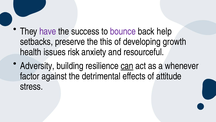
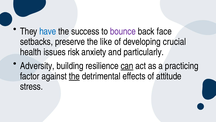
have colour: purple -> blue (48, 31)
help: help -> face (164, 31)
this: this -> like (106, 42)
growth: growth -> crucial (174, 42)
resourceful: resourceful -> particularly (144, 52)
whenever: whenever -> practicing (182, 66)
the underline: none -> present (74, 76)
